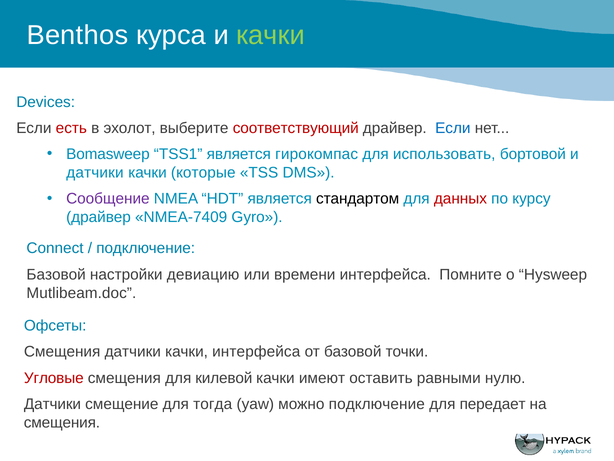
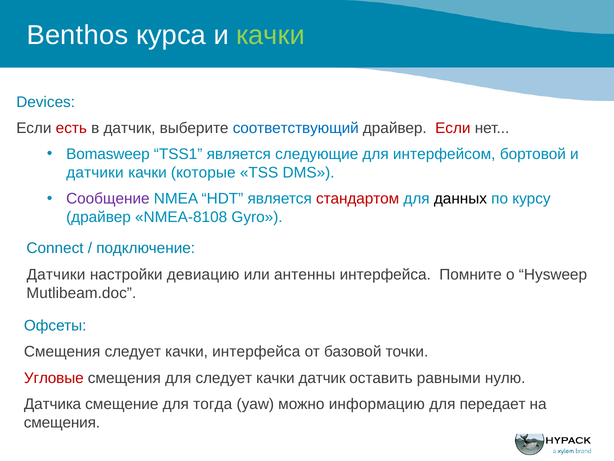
в эхолот: эхолот -> датчик (130, 128)
соответствующий colour: red -> blue (296, 128)
Если colour: blue -> red (453, 128)
гирокомпас: гирокомпас -> следующие (317, 154)
использовать: использовать -> интерфейсом (444, 154)
стандартом colour: black -> red (358, 199)
данных colour: red -> black (460, 199)
NMEA-7409: NMEA-7409 -> NMEA-8108 (181, 217)
Базовой: Базовой -> Датчики (56, 274)
времени: времени -> антенны (305, 274)
Смещения датчики: датчики -> следует (133, 352)
для килевой: килевой -> следует (224, 378)
качки имеют: имеют -> датчик (322, 378)
Датчики: Датчики -> Датчика (52, 404)
можно подключение: подключение -> информацию (377, 404)
